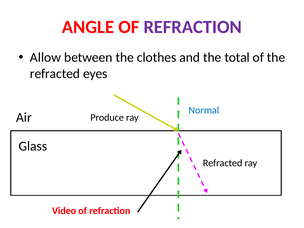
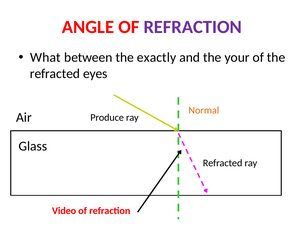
Allow: Allow -> What (45, 58)
clothes: clothes -> exactly (157, 58)
total: total -> your (237, 58)
Normal colour: blue -> orange (204, 110)
